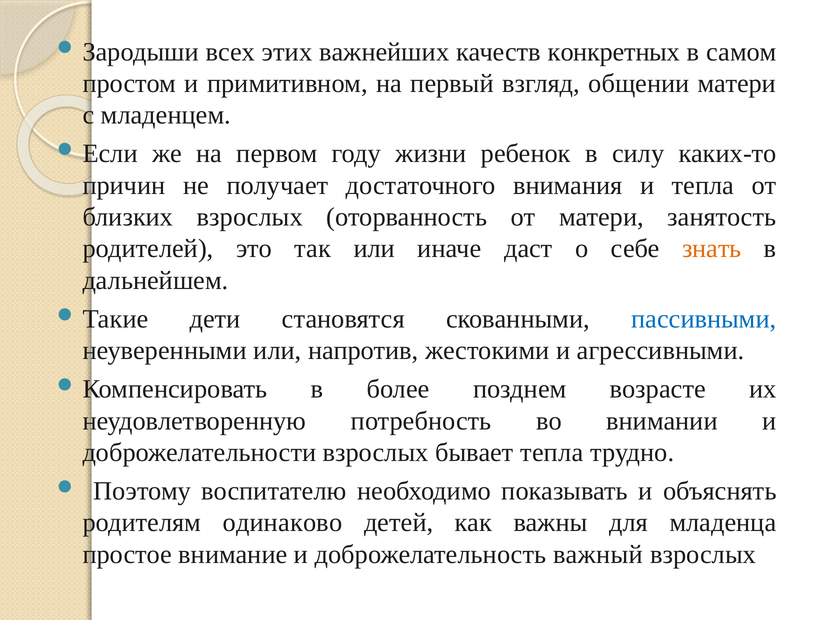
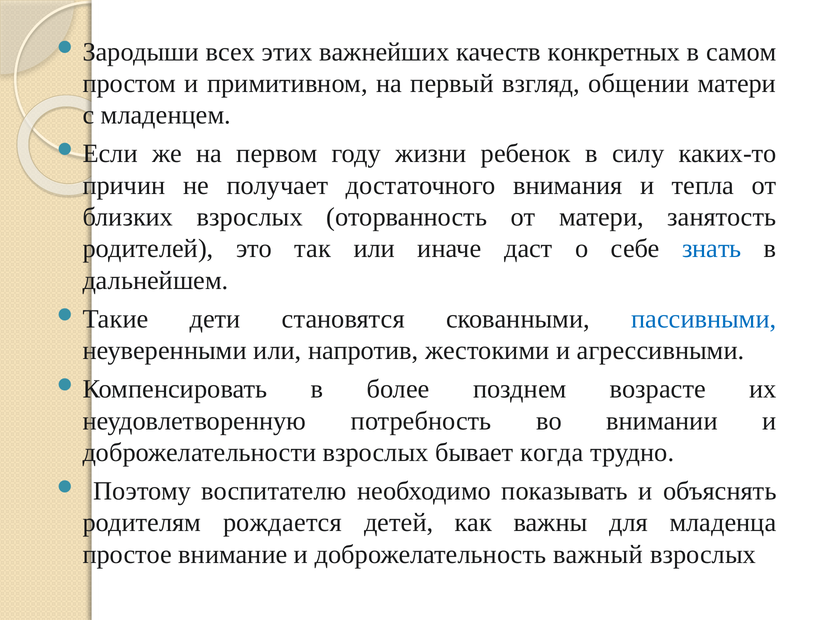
знать colour: orange -> blue (712, 249)
бывает тепла: тепла -> когда (552, 453)
одинаково: одинаково -> рождается (282, 523)
